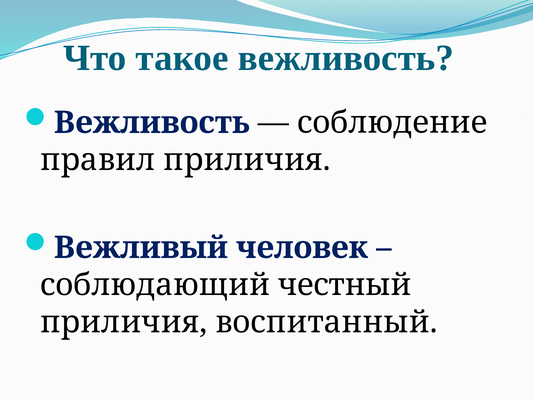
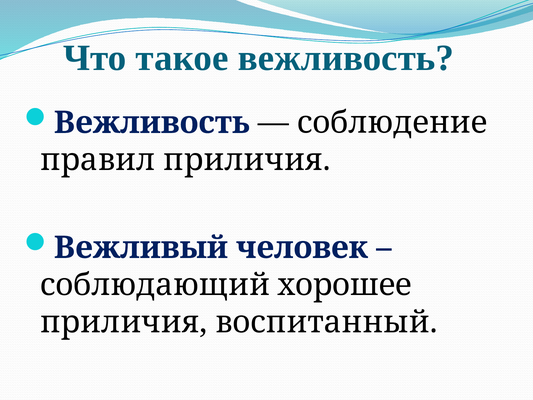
честный: честный -> хорошее (345, 285)
